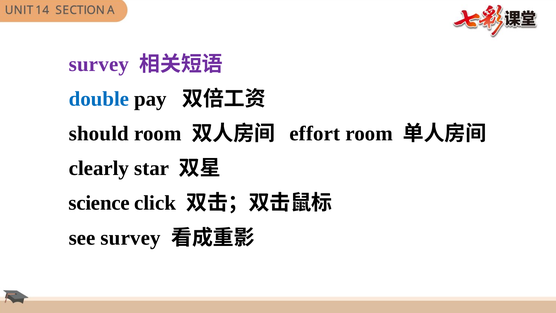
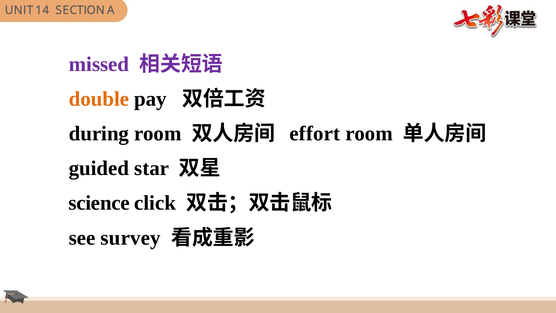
survey: survey -> missed (99, 64)
double colour: blue -> orange (99, 99)
should: should -> during (99, 134)
clearly: clearly -> guided (99, 168)
